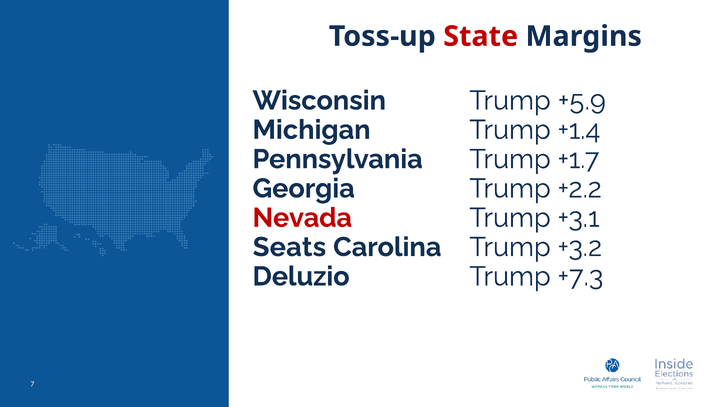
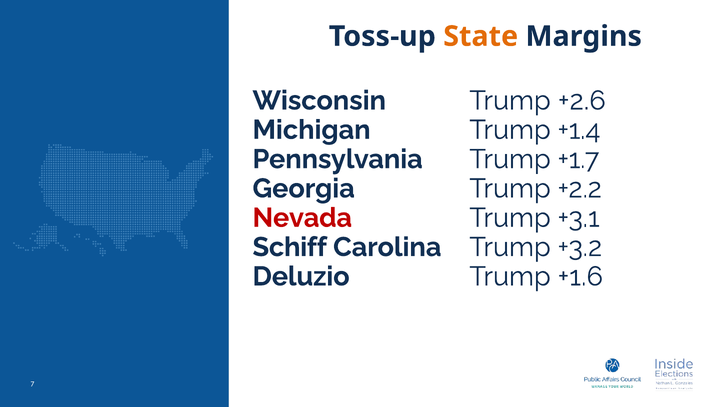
State colour: red -> orange (481, 36)
+5.9: +5.9 -> +2.6 (582, 100)
Seats: Seats -> Schiff (290, 247)
+7.3: +7.3 -> +1.6 (580, 276)
